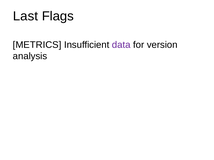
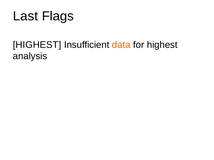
METRICS: METRICS -> HIGHEST (37, 45)
data colour: purple -> orange (121, 45)
for version: version -> highest (162, 45)
